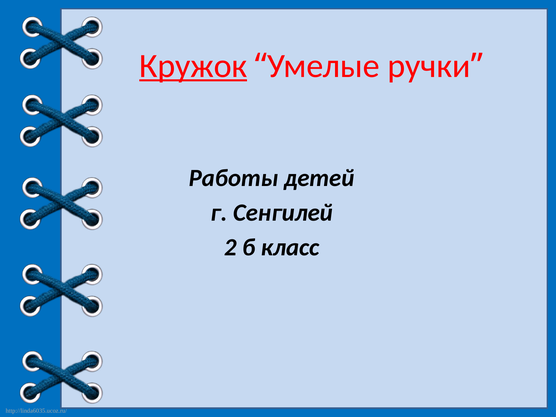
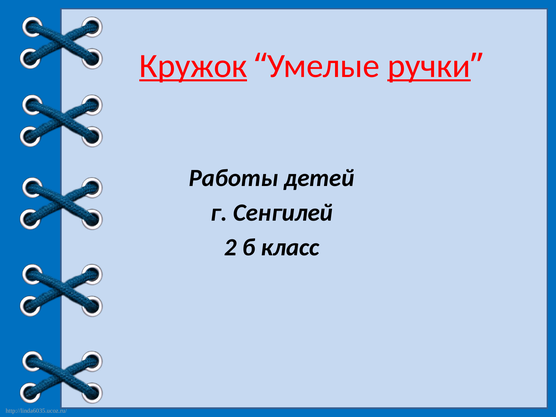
ручки underline: none -> present (429, 66)
